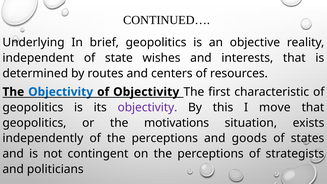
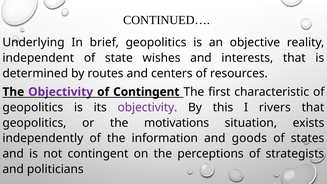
Objectivity colour: blue -> purple (61, 92)
of Objectivity: Objectivity -> Contingent (146, 92)
move: move -> rivers (275, 107)
of the perceptions: perceptions -> information (165, 138)
